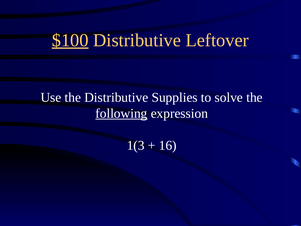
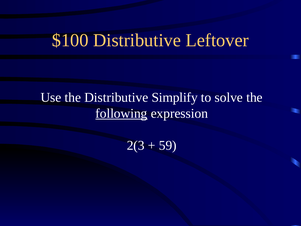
$100 underline: present -> none (70, 40)
Supplies: Supplies -> Simplify (175, 97)
1(3: 1(3 -> 2(3 (136, 145)
16: 16 -> 59 (168, 145)
